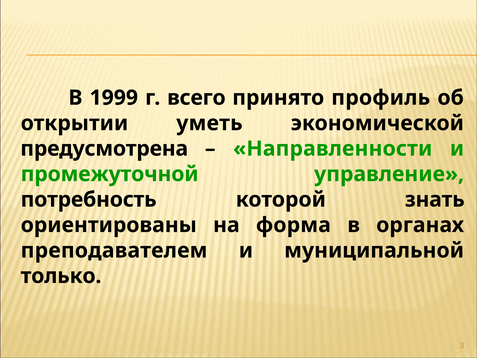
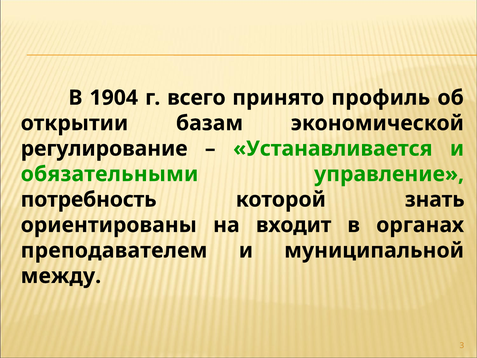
1999: 1999 -> 1904 (114, 98)
уметь: уметь -> базам (210, 123)
предусмотрена: предусмотрена -> регулирование (104, 149)
Направленности: Направленности -> Устанавливается (333, 149)
промежуточной: промежуточной -> обязательными (109, 174)
форма: форма -> входит (294, 225)
только: только -> между (61, 276)
